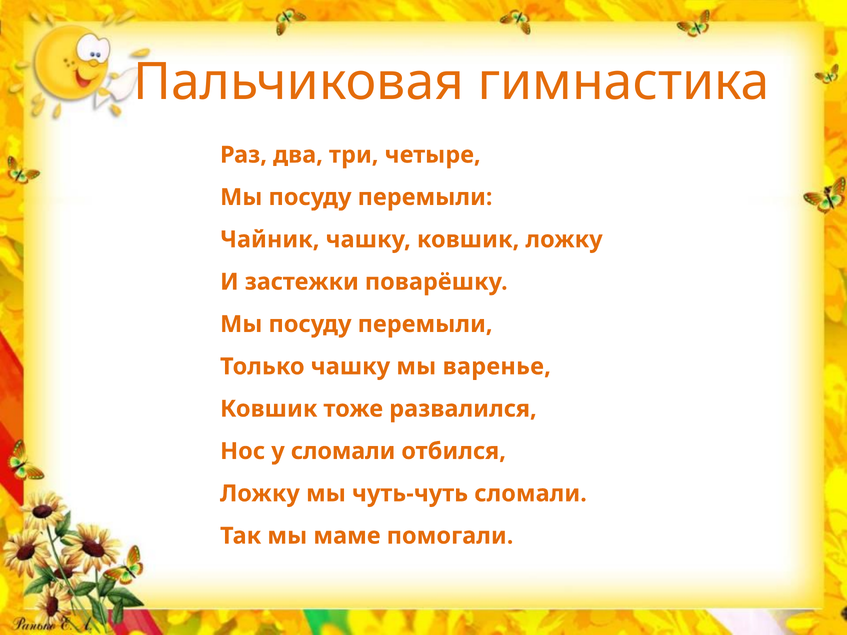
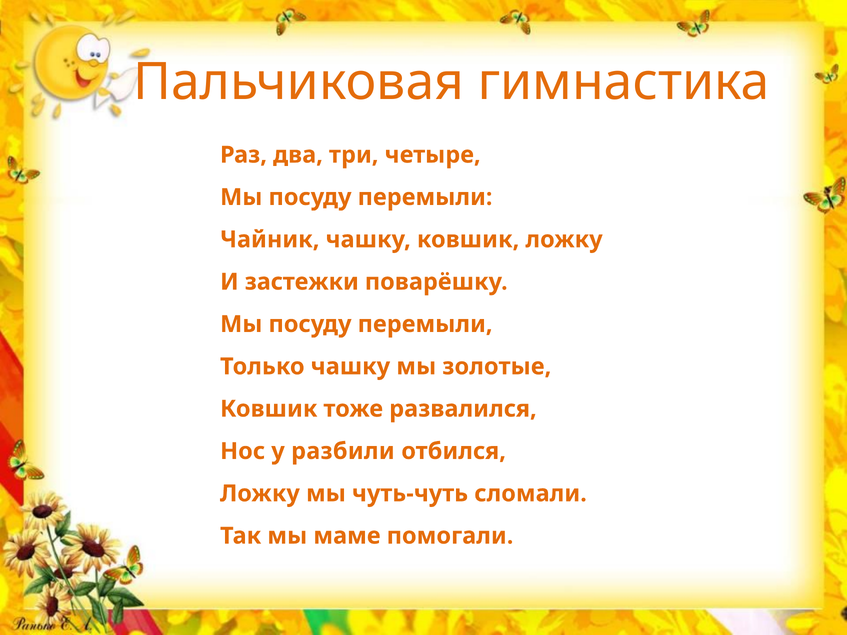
варенье: варенье -> золотые (497, 367)
у сломали: сломали -> разбили (343, 451)
